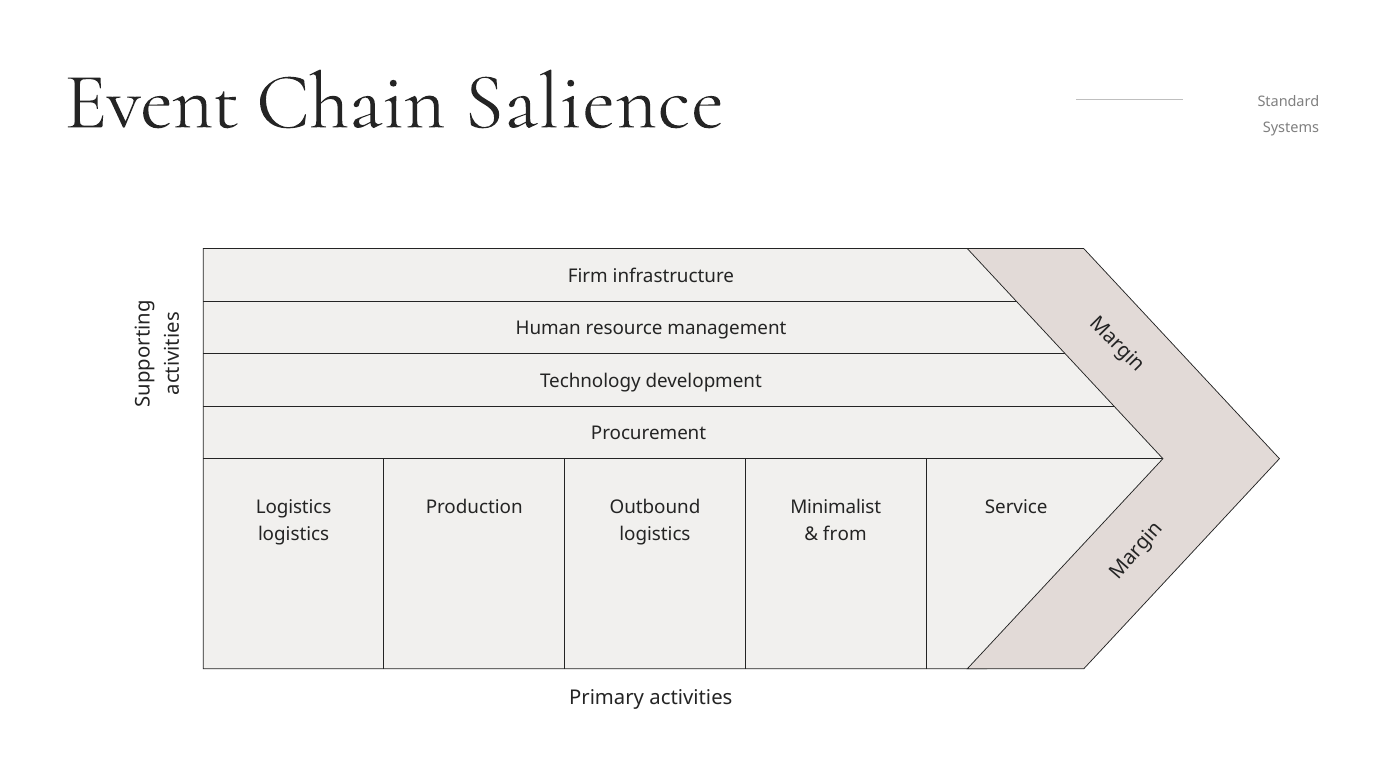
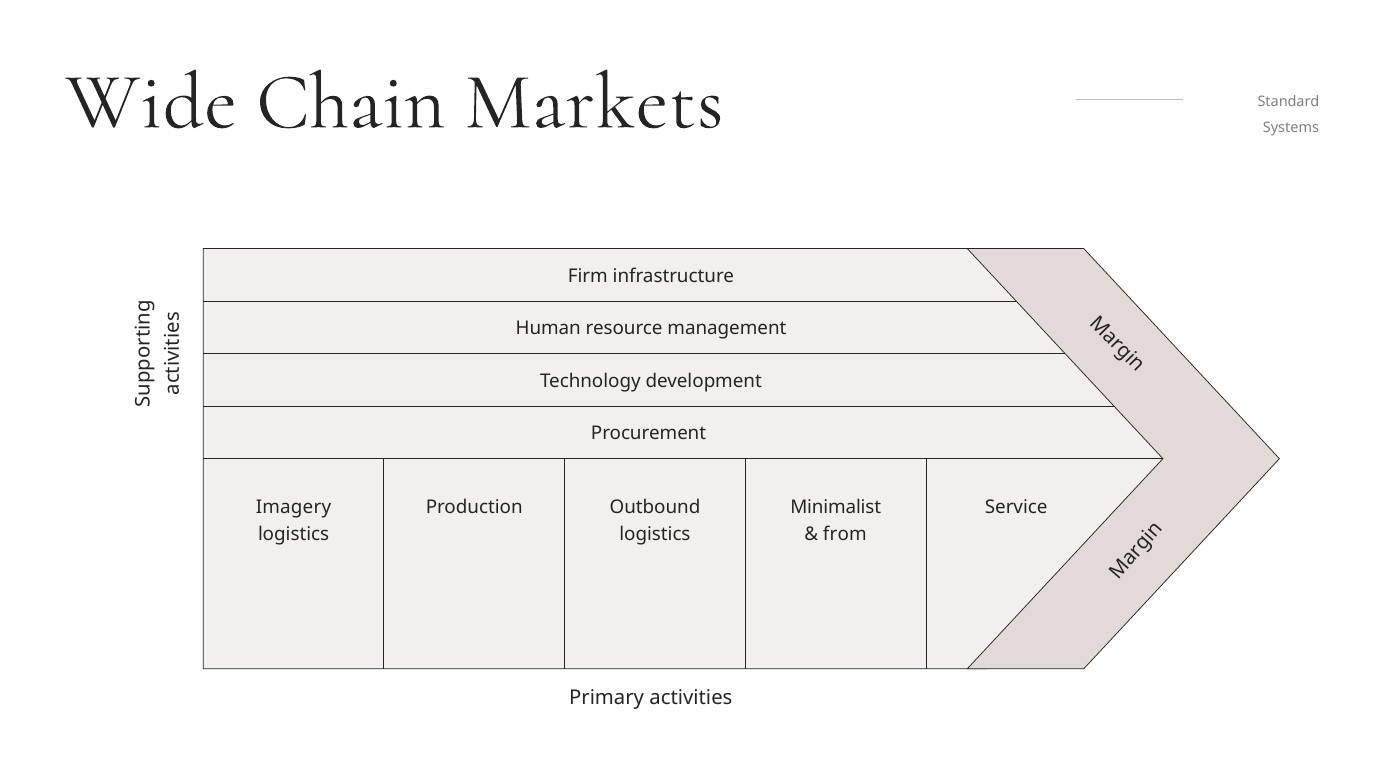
Event: Event -> Wide (151, 101)
Salience: Salience -> Markets (594, 101)
Logistics: Logistics -> Imagery (293, 507)
